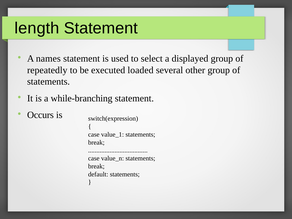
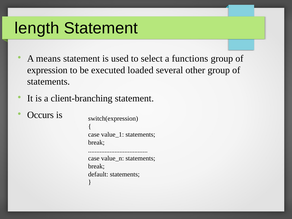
names: names -> means (48, 59)
displayed: displayed -> functions (190, 59)
repeatedly: repeatedly -> expression (47, 70)
while-branching: while-branching -> client-branching (82, 98)
